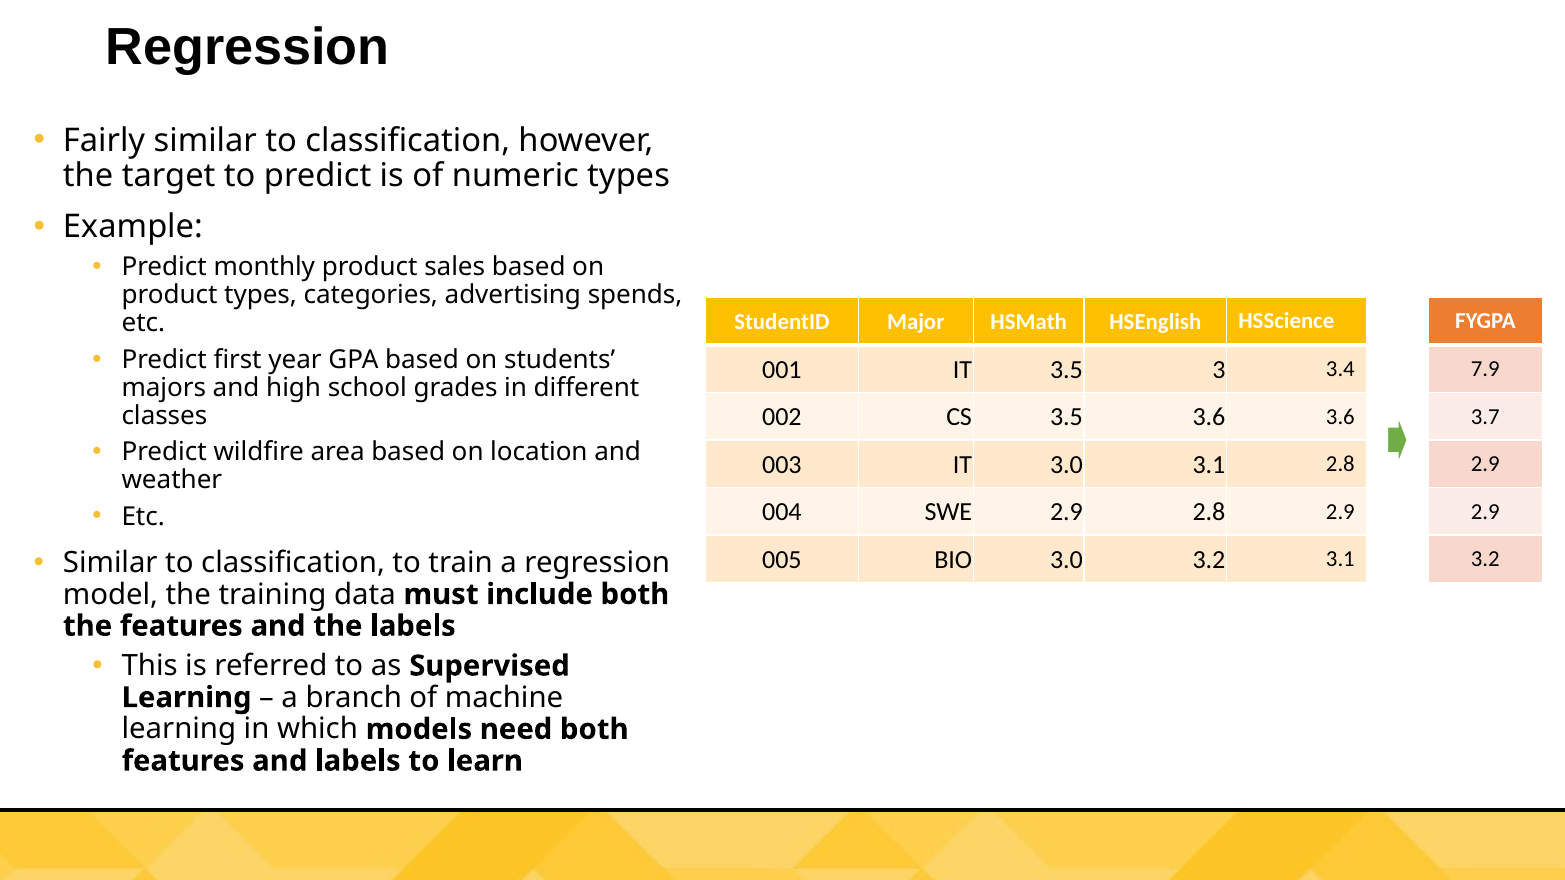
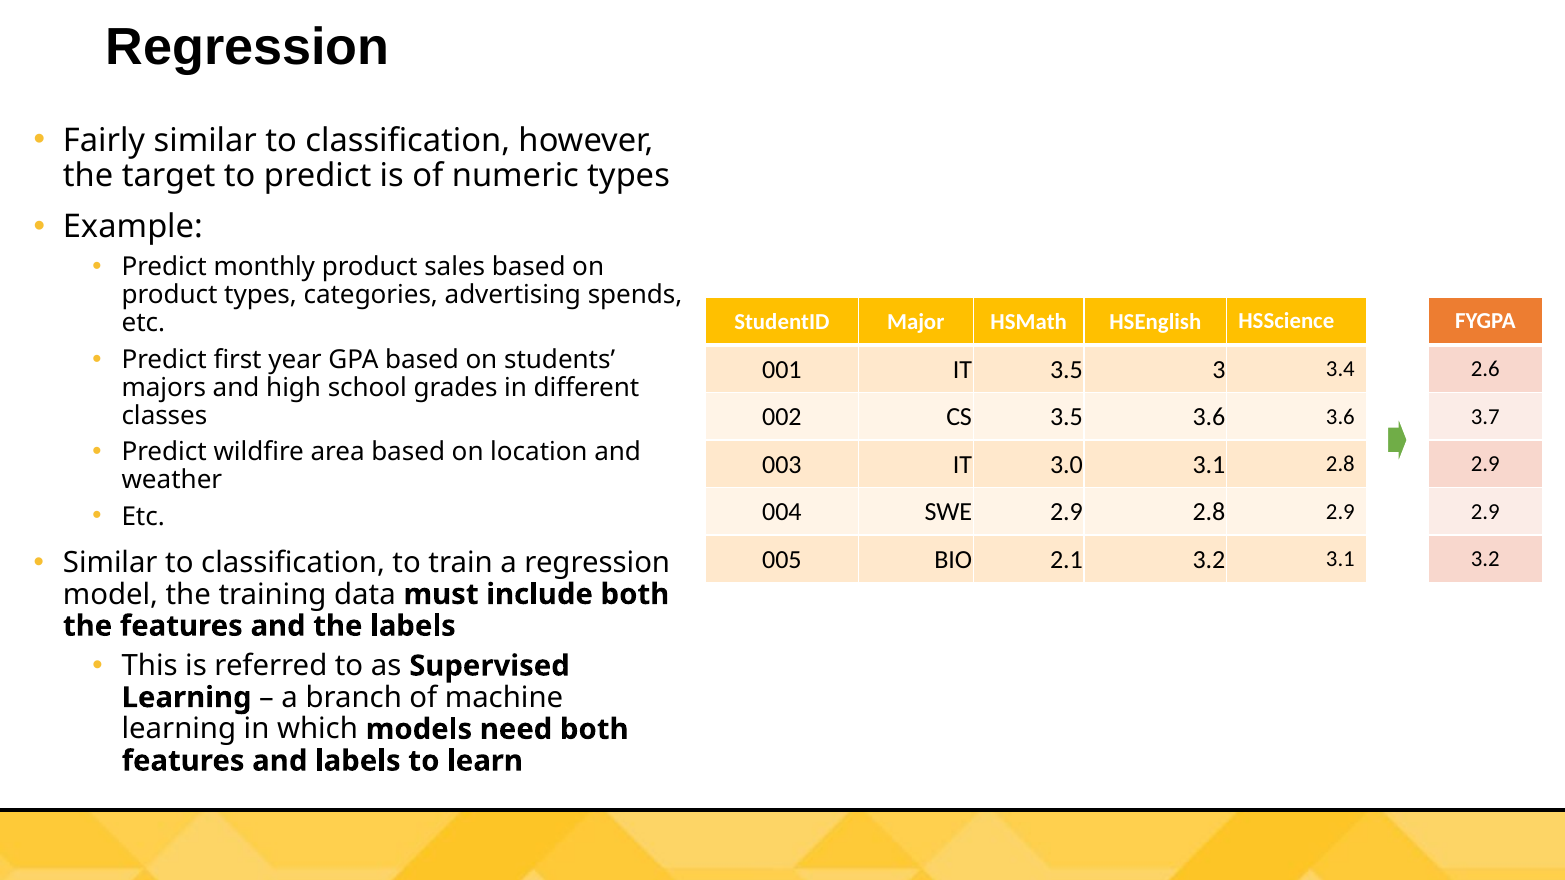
7.9: 7.9 -> 2.6 (1485, 369)
BIO 3.0: 3.0 -> 2.1 (1067, 560)
